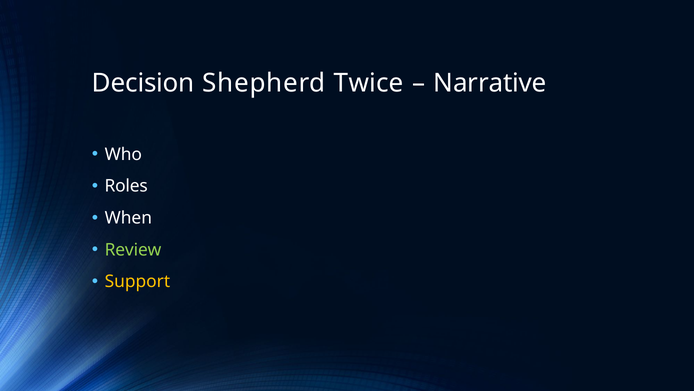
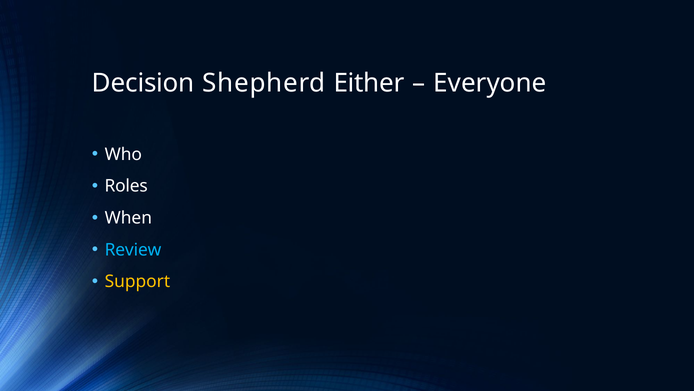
Twice: Twice -> Either (369, 83)
Narrative: Narrative -> Everyone (490, 83)
Review colour: light green -> light blue (133, 249)
